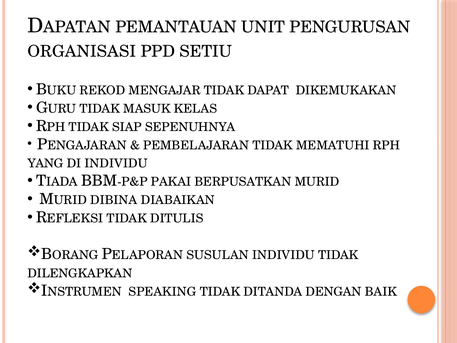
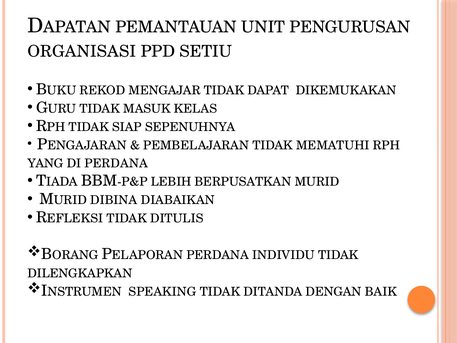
DI INDIVIDU: INDIVIDU -> PERDANA (116, 164)
PAKAI: PAKAI -> LEBIH (171, 182)
SUSULAN: SUSULAN -> PERDANA (218, 255)
